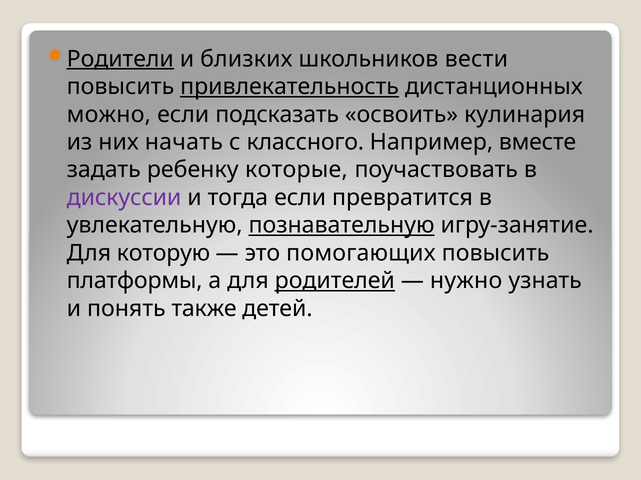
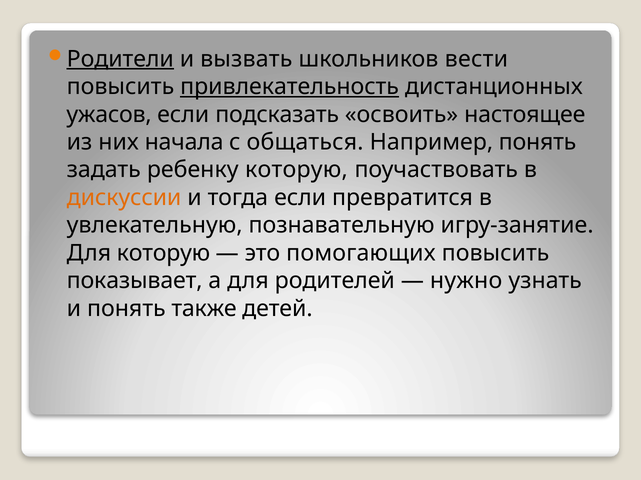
близких: близких -> вызвать (246, 59)
можно: можно -> ужасов (109, 115)
кулинария: кулинария -> настоящее (525, 115)
начать: начать -> начала (184, 142)
классного: классного -> общаться (305, 142)
Например вместе: вместе -> понять (538, 142)
ребенку которые: которые -> которую (296, 170)
дискуссии colour: purple -> orange (124, 198)
познавательную underline: present -> none (342, 226)
платформы: платформы -> показывает (135, 281)
родителей underline: present -> none (335, 281)
